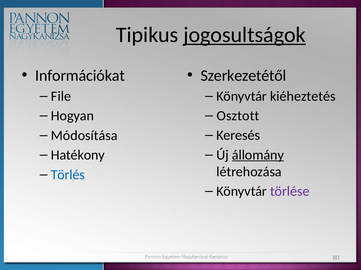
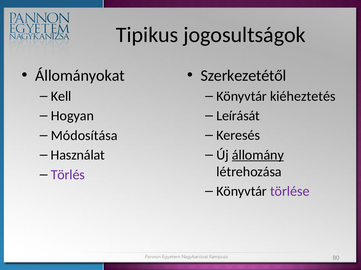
jogosultságok underline: present -> none (245, 35)
Információkat: Információkat -> Állományokat (80, 76)
File: File -> Kell (61, 96)
Osztott: Osztott -> Leírását (238, 116)
Hatékony: Hatékony -> Használat (78, 155)
Törlés colour: blue -> purple (68, 175)
